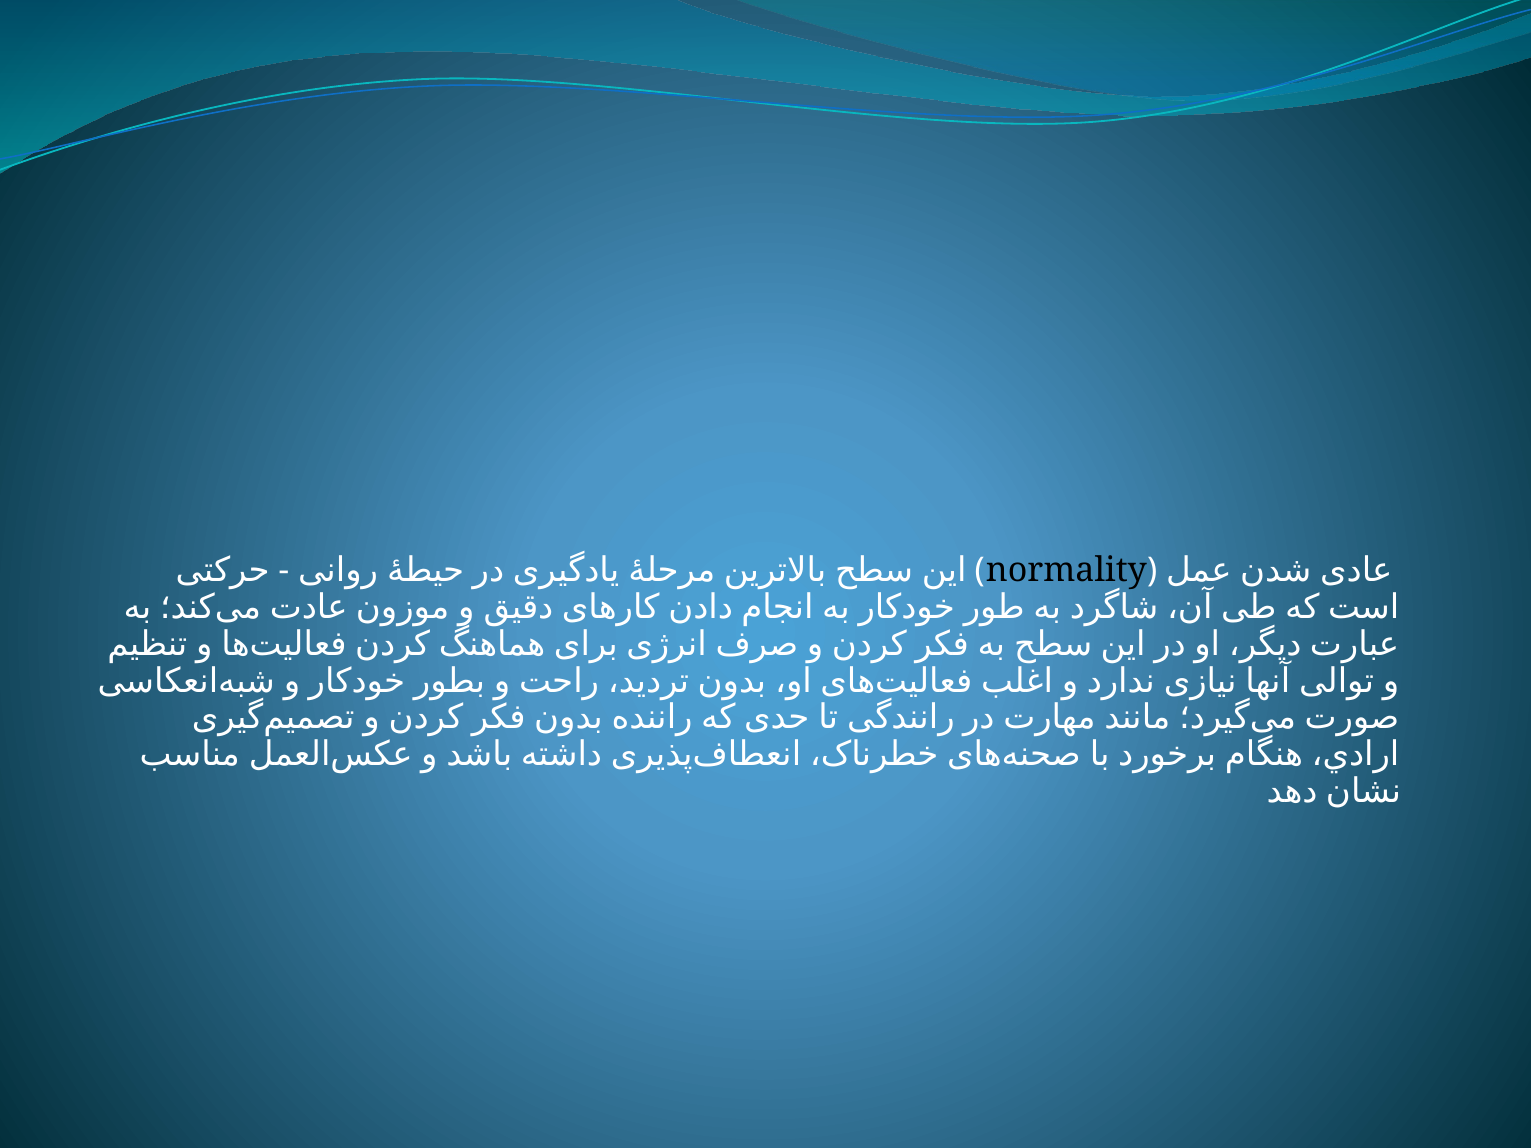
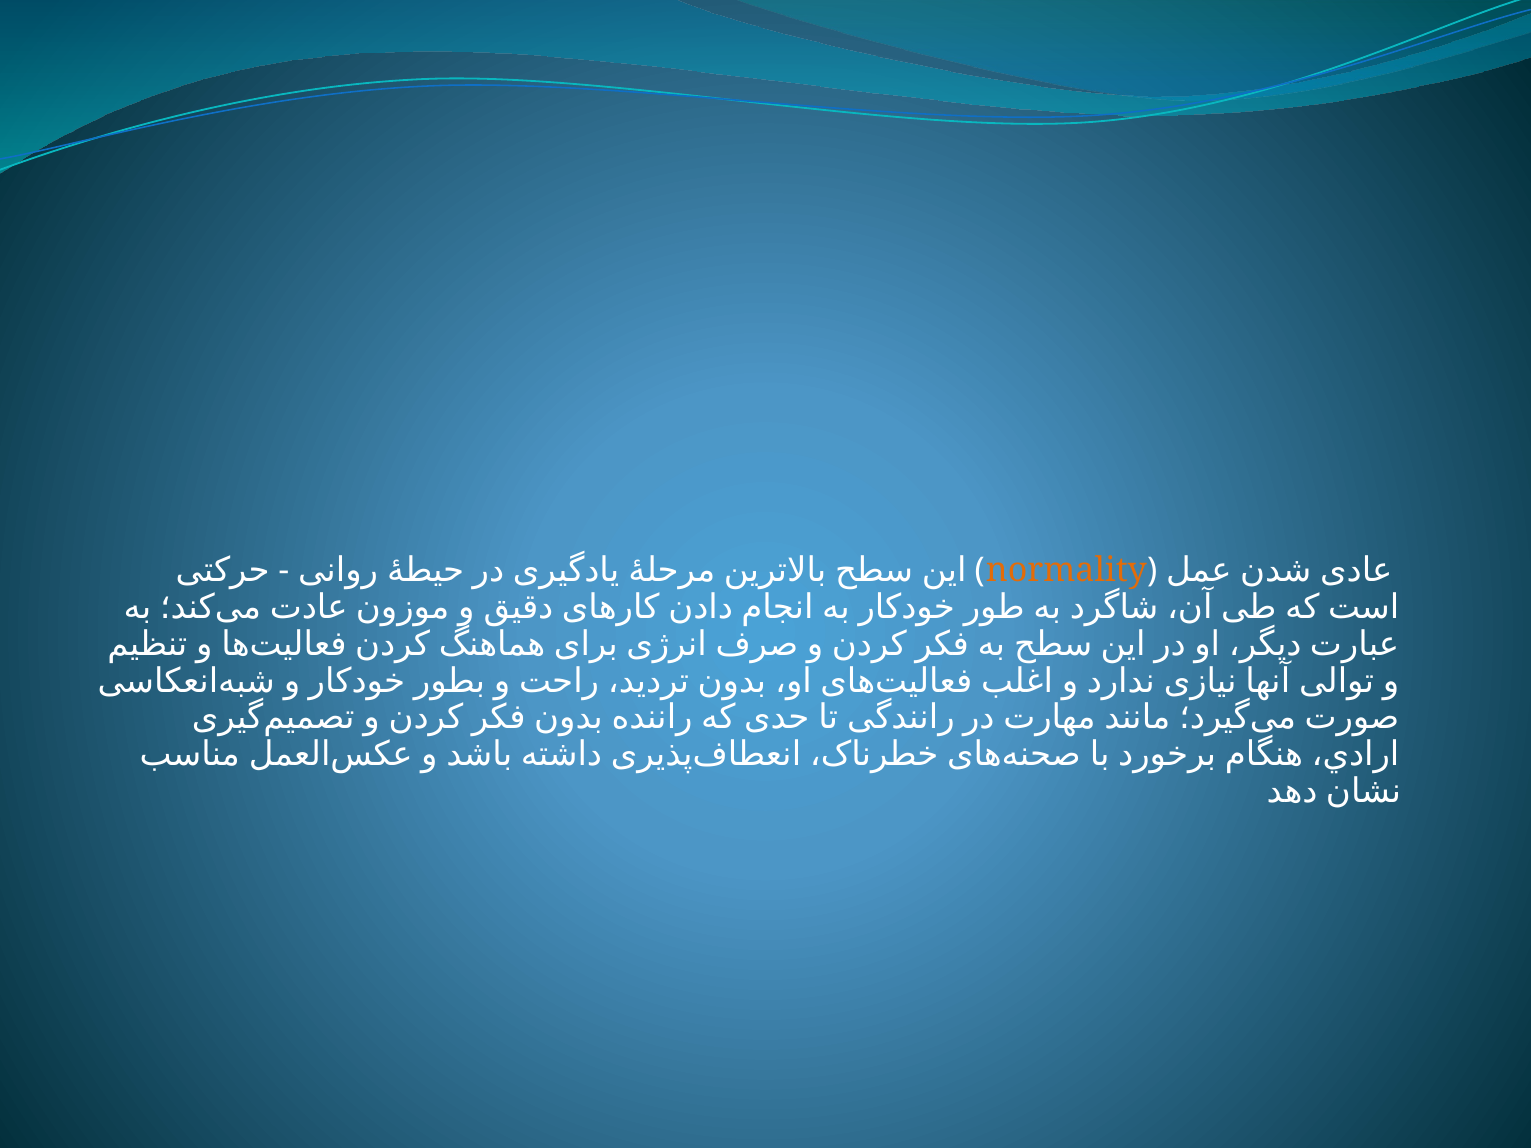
normality colour: black -> orange (1066, 571)
